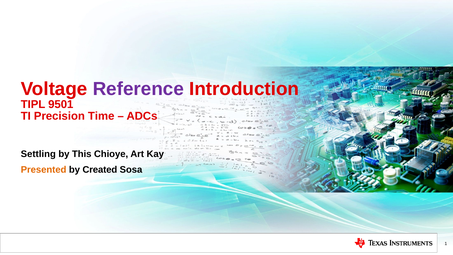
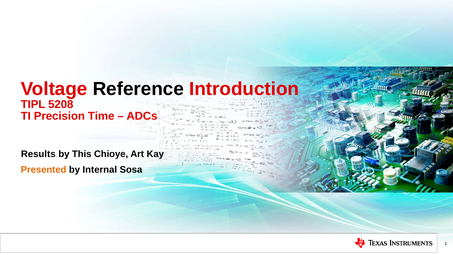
Reference colour: purple -> black (138, 89)
9501: 9501 -> 5208 (61, 105)
Settling: Settling -> Results (38, 154)
Created: Created -> Internal (100, 170)
